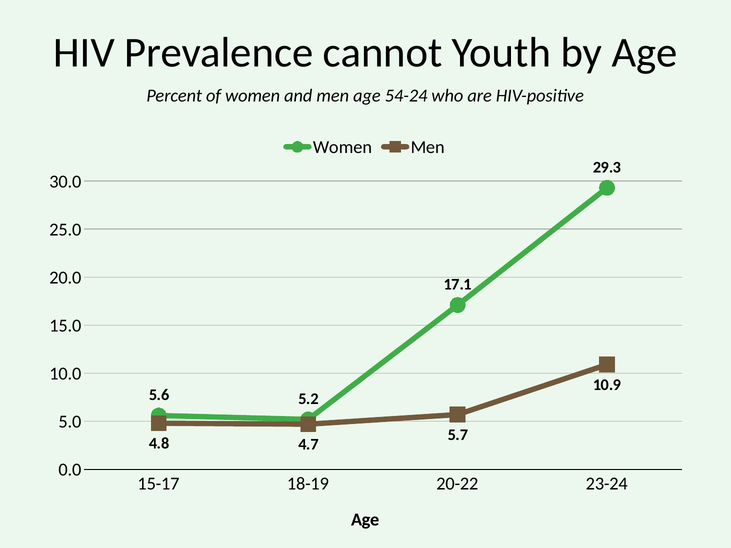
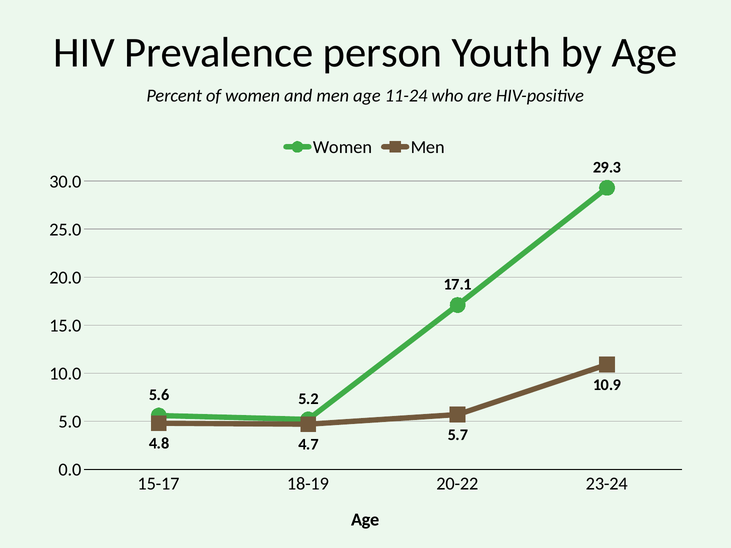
cannot: cannot -> person (383, 53)
54-24: 54-24 -> 11-24 (406, 96)
